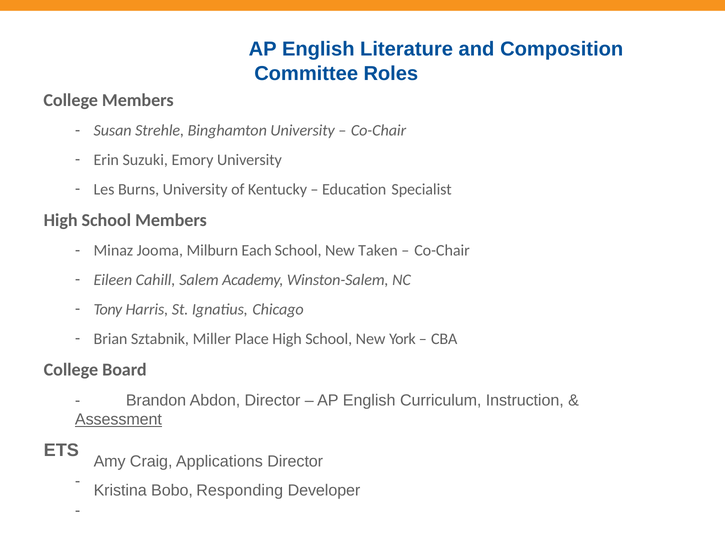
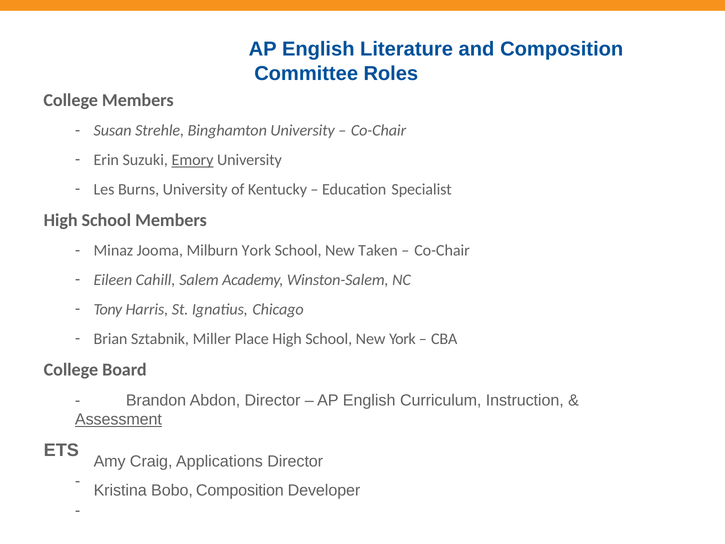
Emory underline: none -> present (192, 160)
Milburn Each: Each -> York (256, 251)
Bobo Responding: Responding -> Composition (240, 490)
